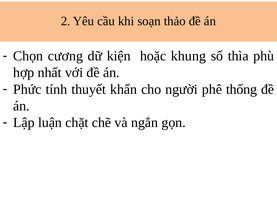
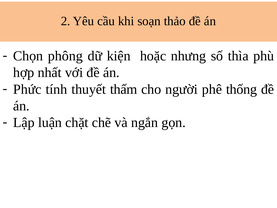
cương: cương -> phông (65, 56)
khung: khung -> nhưng (189, 56)
khẩn: khẩn -> thấm (124, 89)
